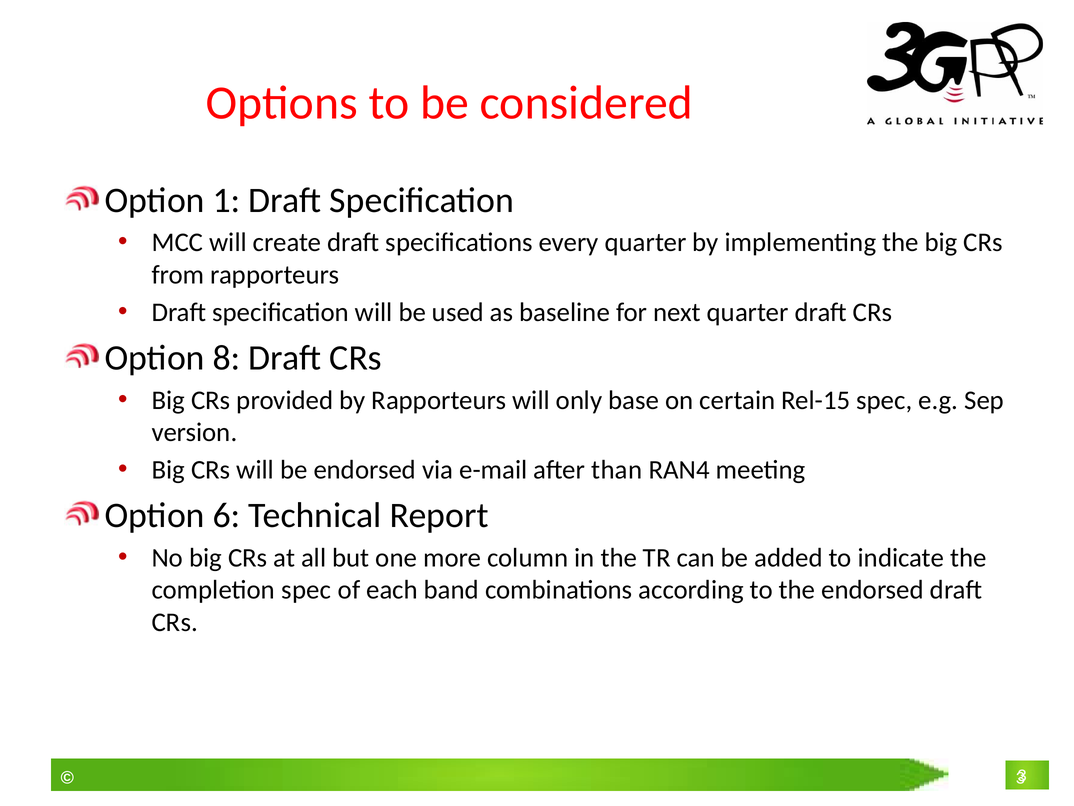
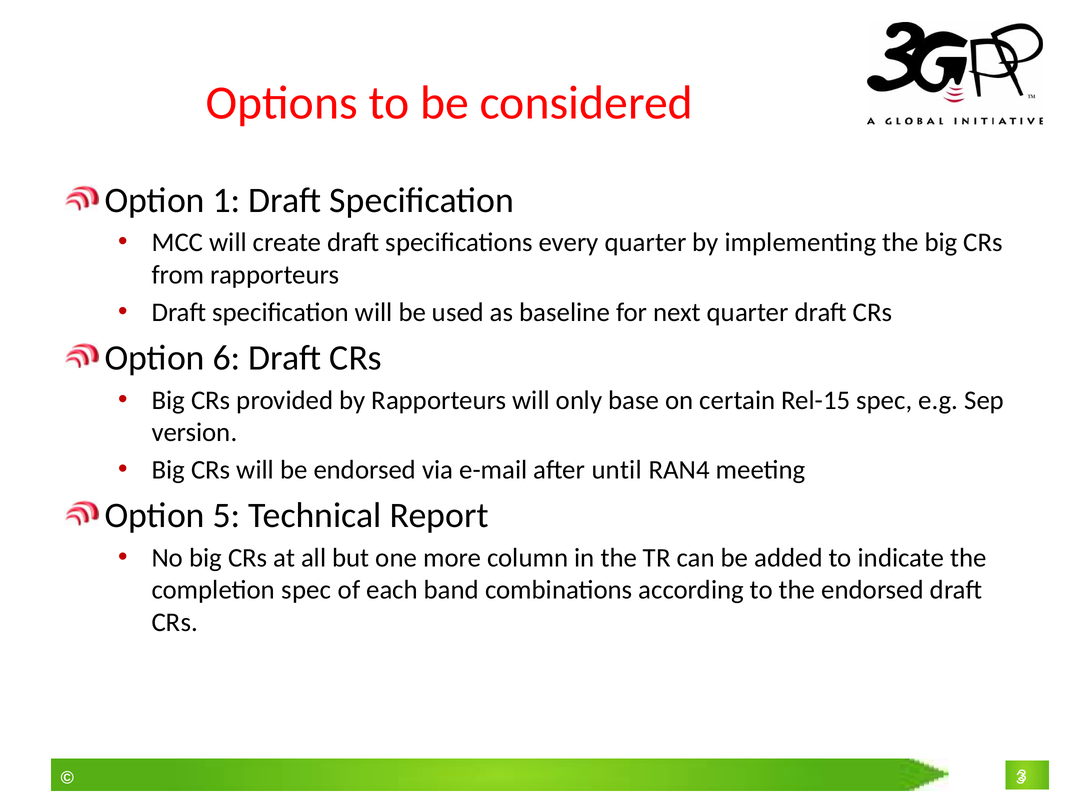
8: 8 -> 6 (227, 358)
than: than -> until (617, 470)
6: 6 -> 5 (227, 515)
